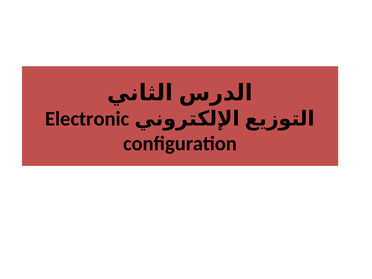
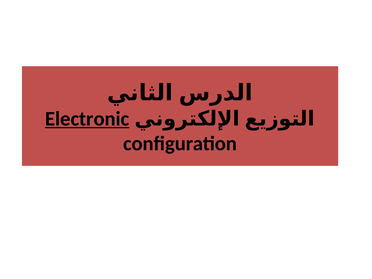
Electronic underline: none -> present (87, 119)
